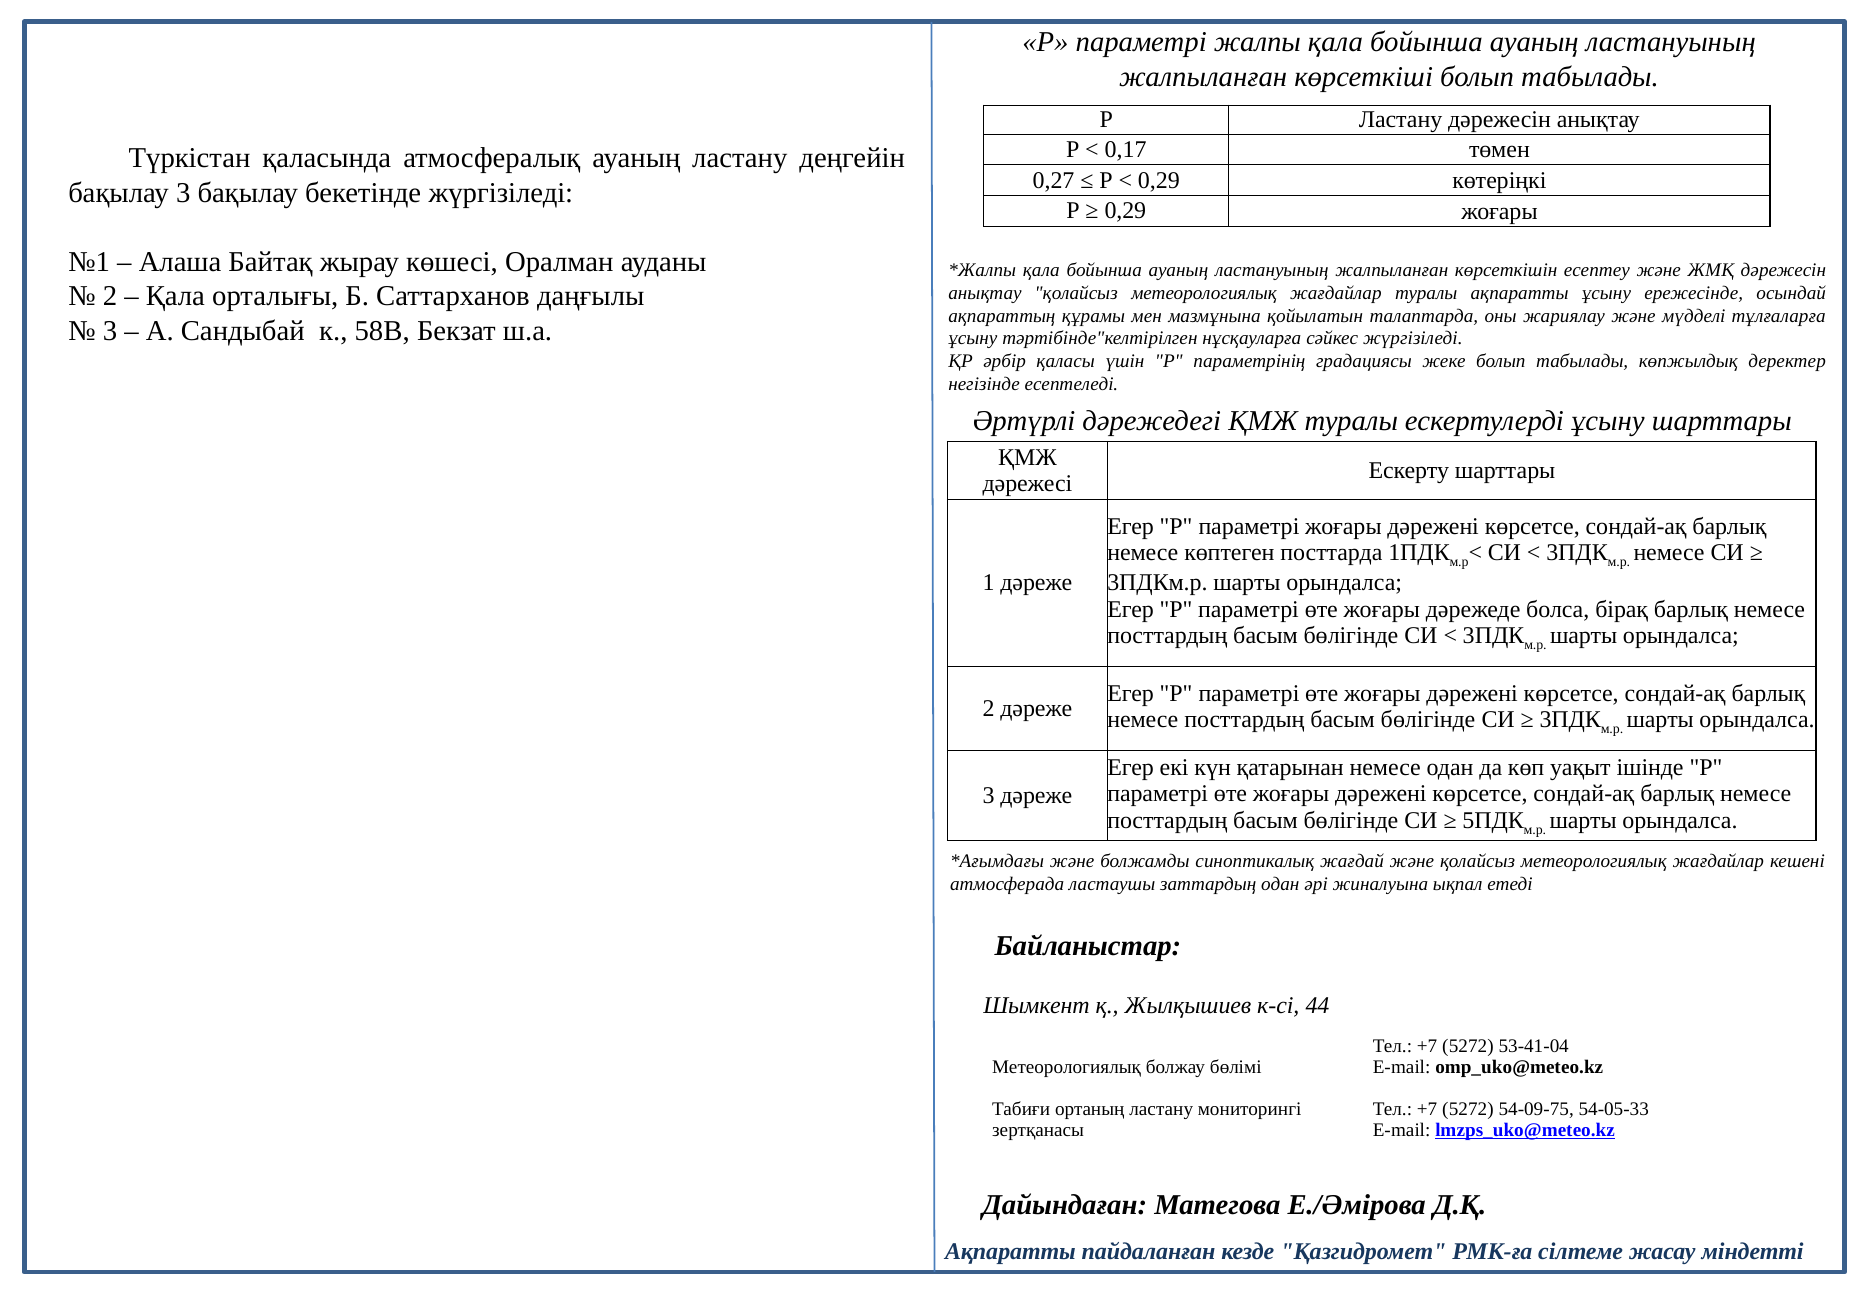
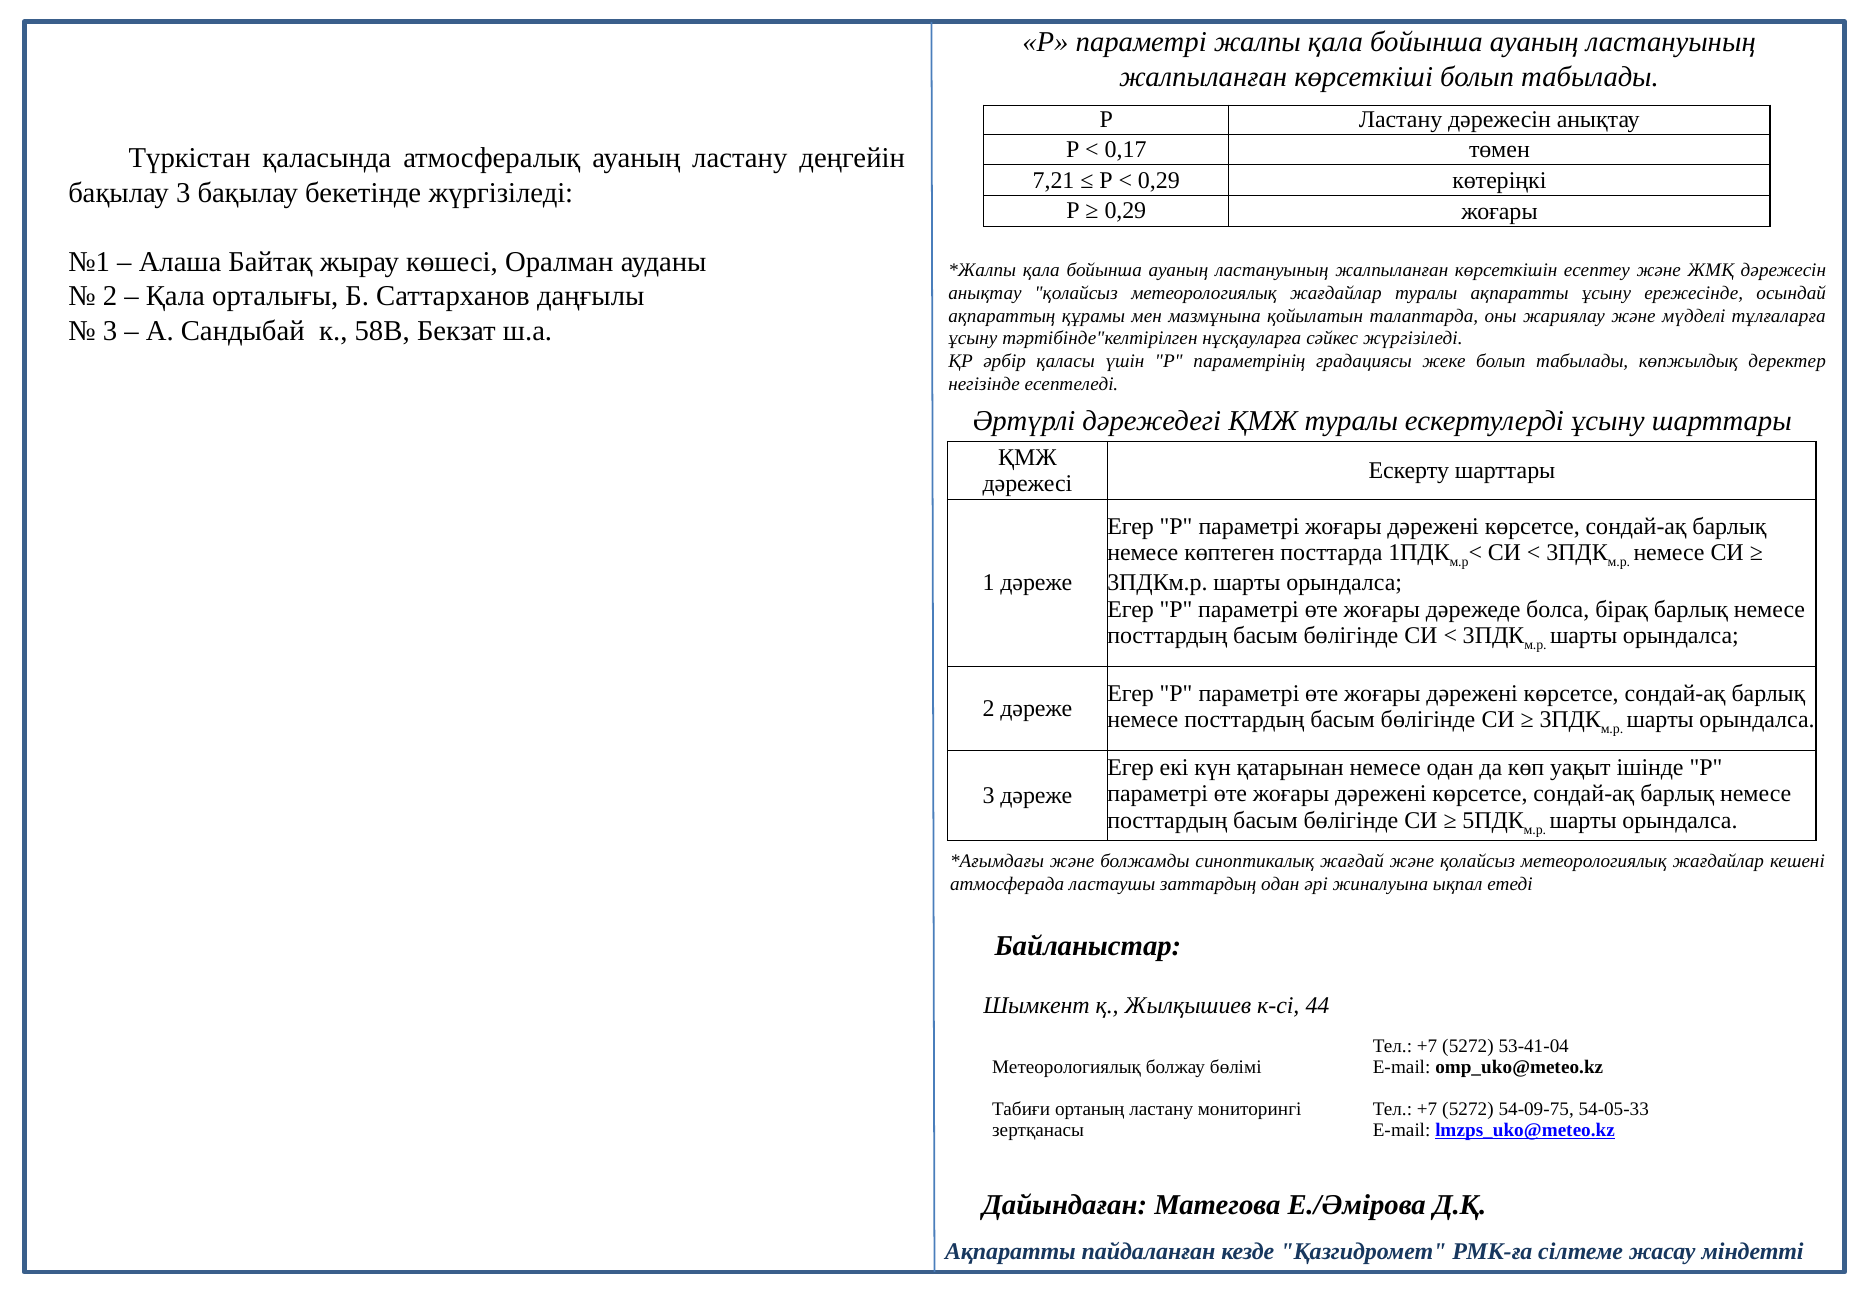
0,27: 0,27 -> 7,21 (1054, 180)
